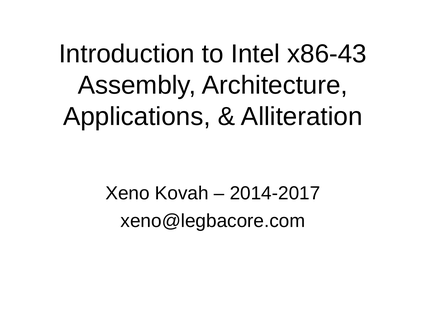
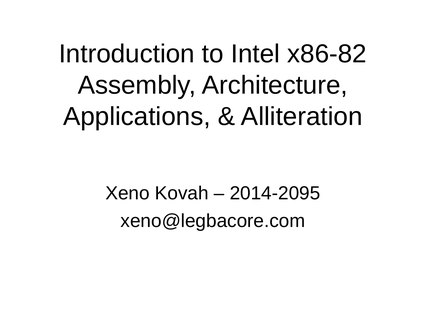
x86-43: x86-43 -> x86-82 (327, 54)
2014-2017: 2014-2017 -> 2014-2095 (275, 194)
